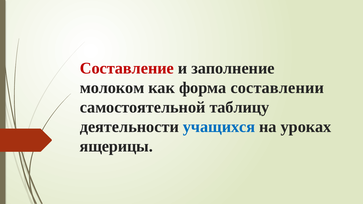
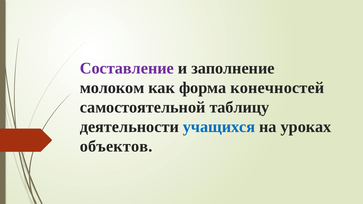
Составление colour: red -> purple (127, 68)
составлении: составлении -> конечностей (277, 88)
ящерицы: ящерицы -> объектов (116, 146)
